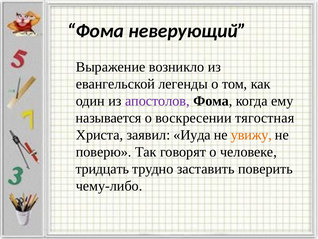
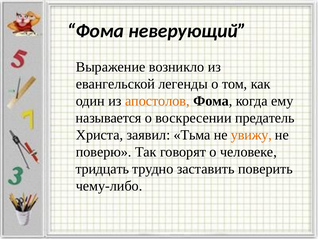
апостолов colour: purple -> orange (157, 101)
тягостная: тягостная -> предатель (265, 118)
Иуда: Иуда -> Тьма (192, 135)
